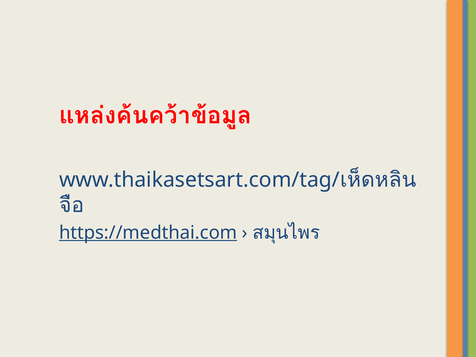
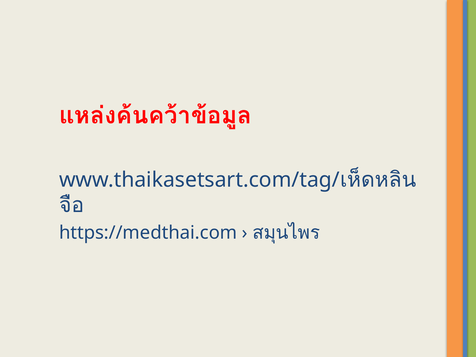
https://medthai.com underline: present -> none (148, 233)
